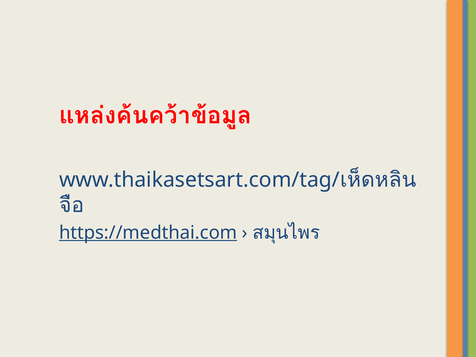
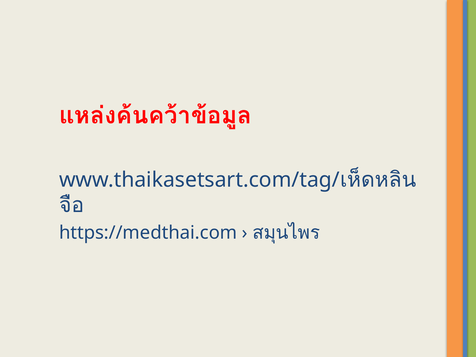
https://medthai.com underline: present -> none (148, 233)
